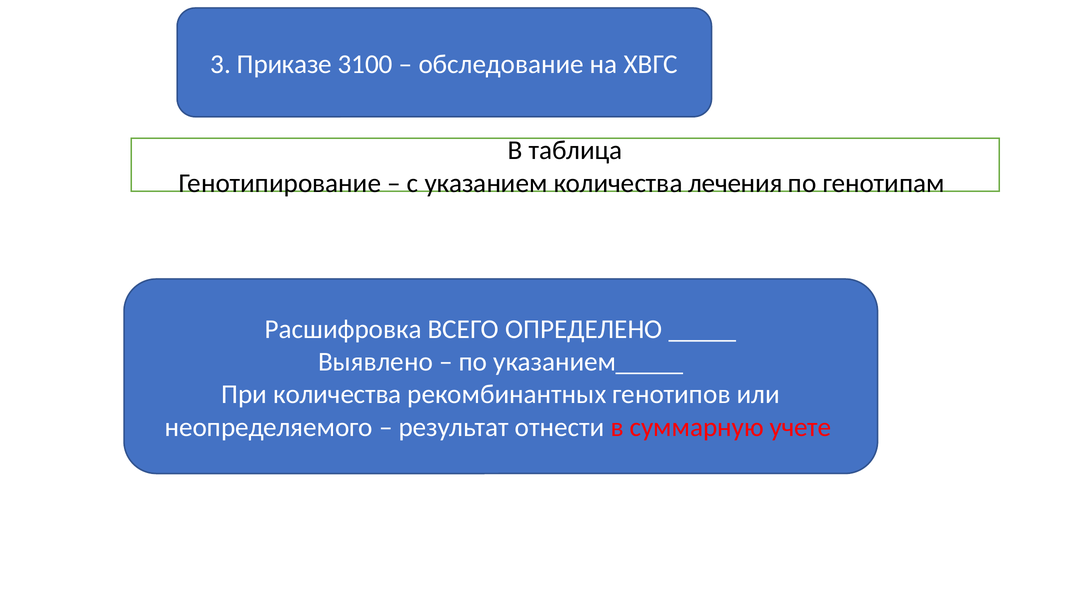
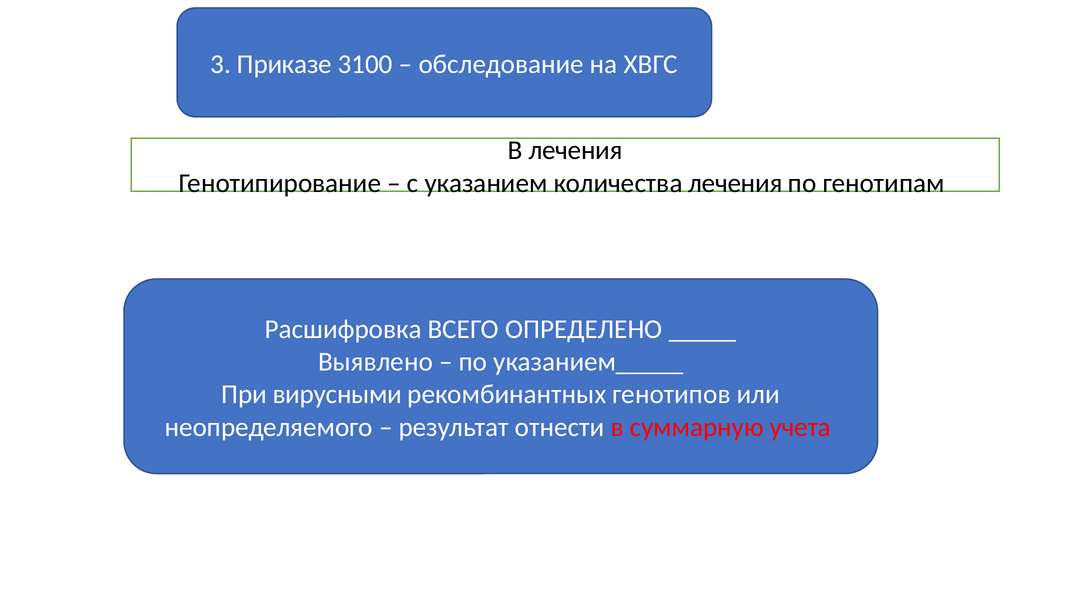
В таблица: таблица -> лечения (576, 150)
При количества: количества -> вирусными (337, 394)
учете: учете -> учета (800, 427)
